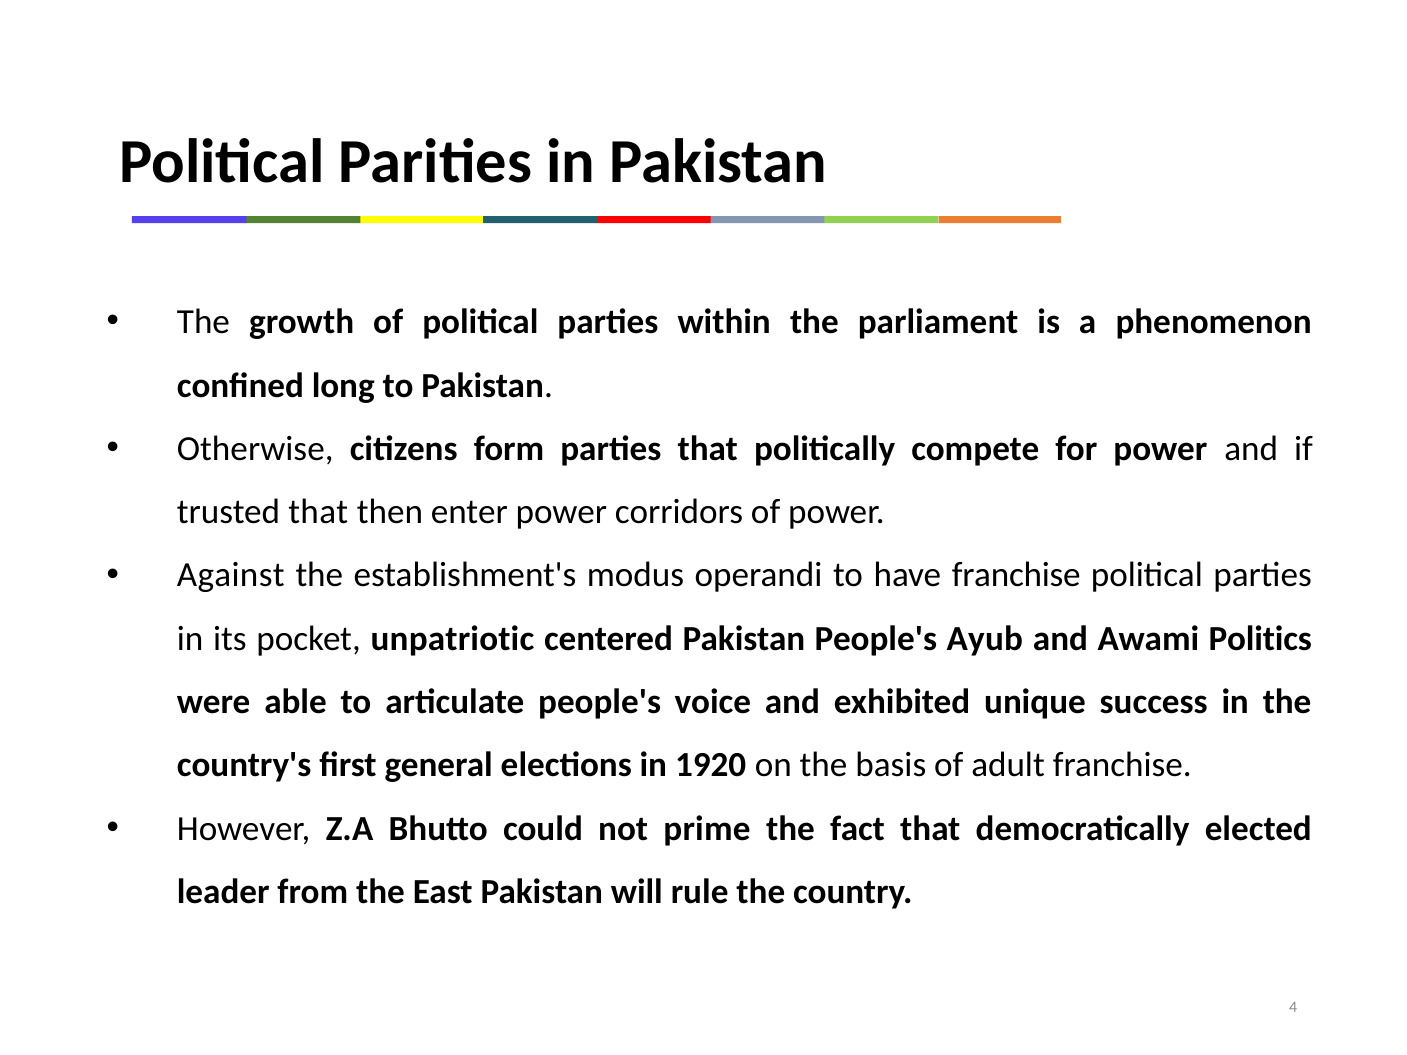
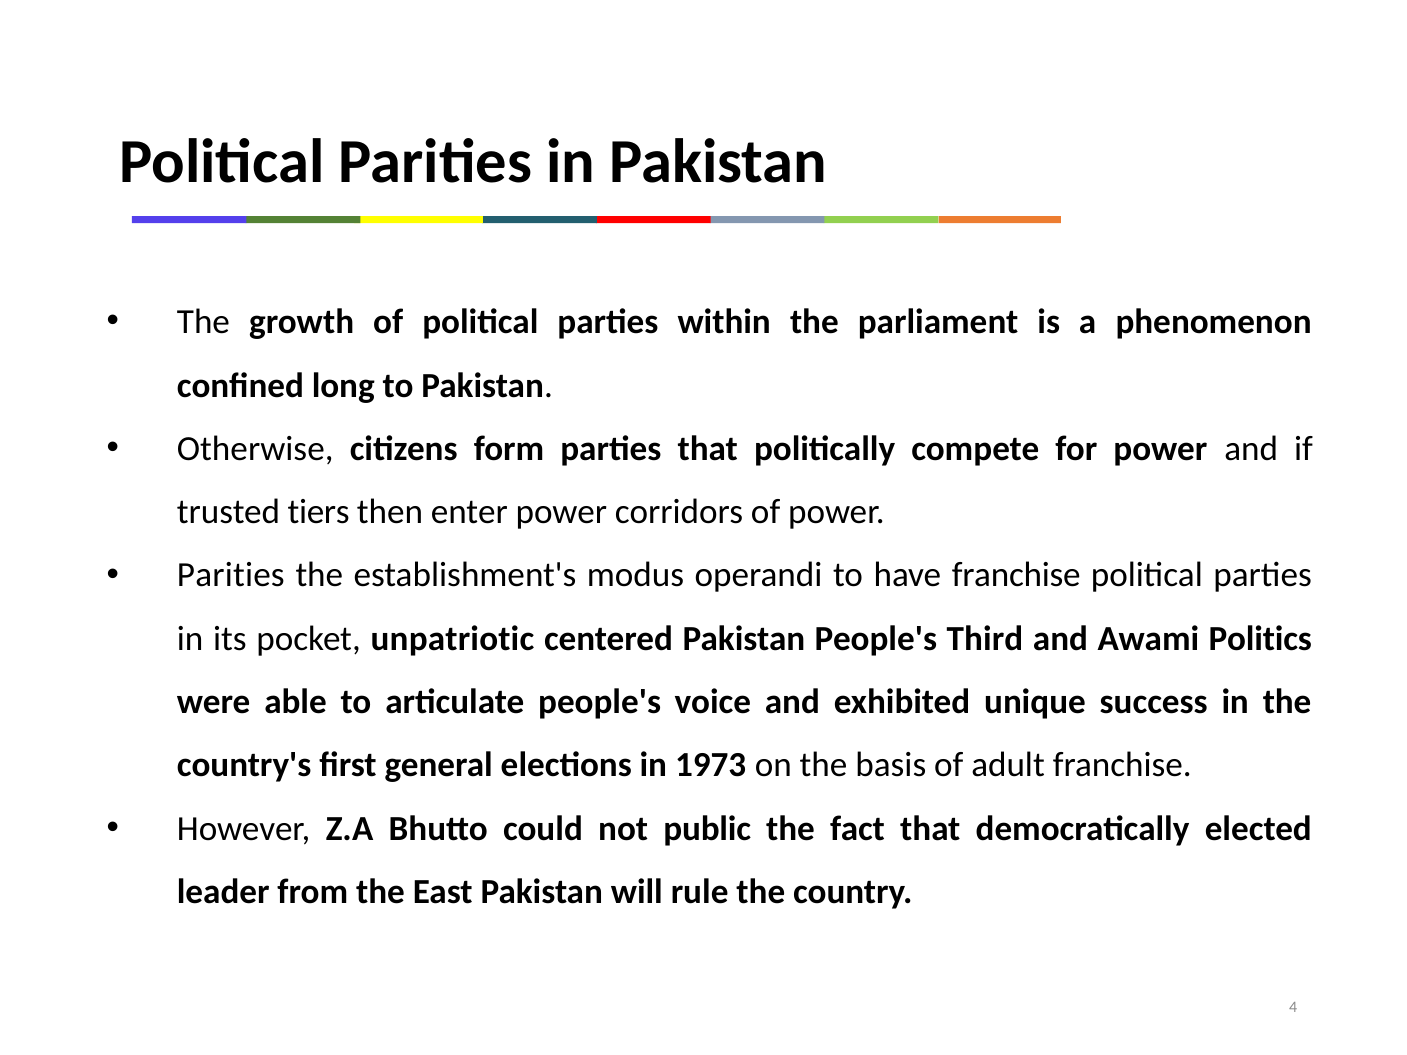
trusted that: that -> tiers (319, 512)
Against: Against -> Parities (231, 576)
Ayub: Ayub -> Third (985, 639)
1920: 1920 -> 1973 (711, 765)
prime: prime -> public (707, 829)
